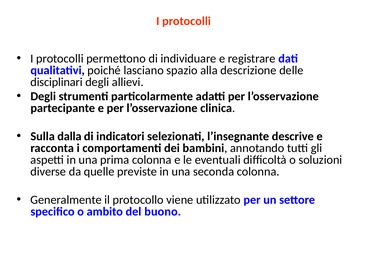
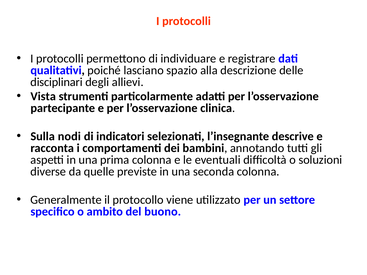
Degli: Degli -> Vista (43, 96)
dalla: dalla -> nodi (69, 137)
